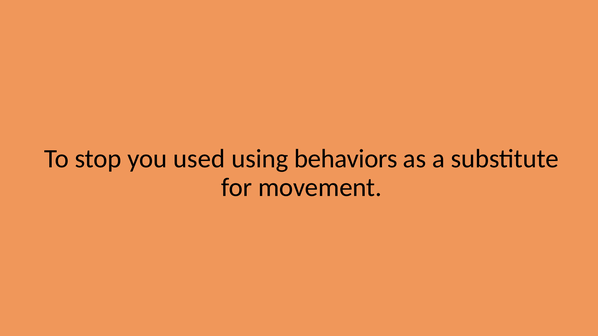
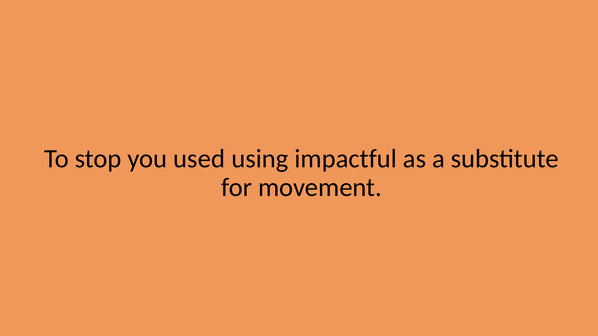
behaviors: behaviors -> impactful (346, 159)
